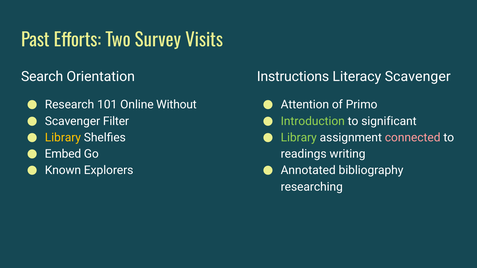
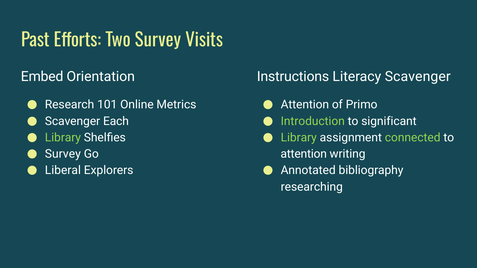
Search: Search -> Embed (42, 77)
Without: Without -> Metrics (176, 105)
Filter: Filter -> Each (116, 121)
Library colour: yellow -> light green (63, 138)
connected colour: pink -> light green (413, 138)
Embed: Embed -> Survey (63, 154)
readings: readings -> attention (304, 154)
Known: Known -> Liberal (63, 171)
